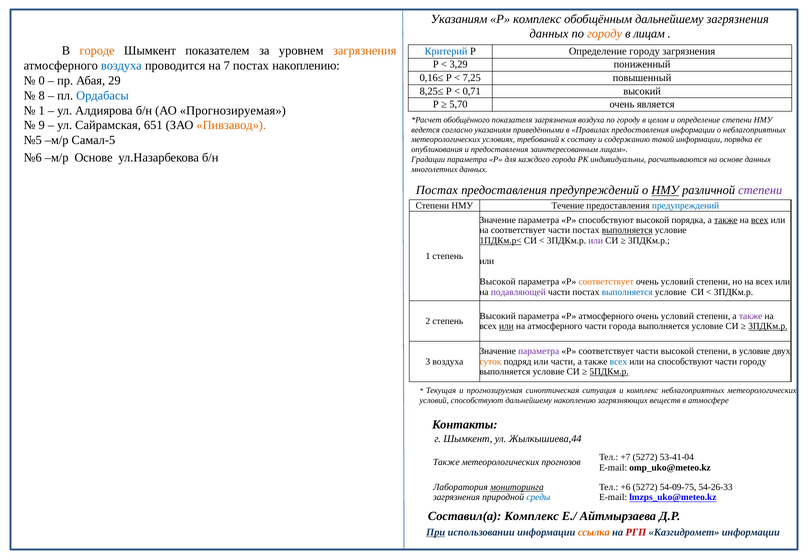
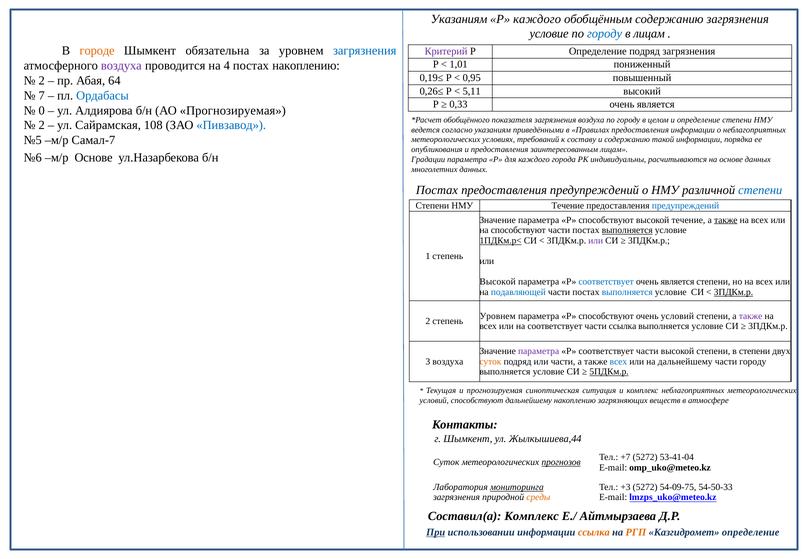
Р комплекс: комплекс -> каждого (537, 19)
обобщённым дальнейшему: дальнейшему -> содержанию (669, 19)
данных: данных -> условие (549, 34)
городу colour: orange -> blue (605, 34)
показателем: показателем -> обязательна (217, 51)
загрязнения colour: orange -> blue (365, 51)
Критерий colour: blue -> purple (446, 51)
Определение городу: городу -> подряд (645, 51)
3,29: 3,29 -> 1,01 (459, 65)
воздуха colour: blue -> purple (121, 66)
7: 7 -> 4 (227, 66)
0,16≤: 0,16≤ -> 0,19≤ (432, 78)
7,25: 7,25 -> 0,95 (472, 78)
0: 0 -> 2 (42, 81)
29: 29 -> 64 (114, 81)
8,25≤: 8,25≤ -> 0,26≤ (432, 91)
0,71: 0,71 -> 5,11 (472, 91)
8: 8 -> 7 (42, 96)
5,70: 5,70 -> 0,33 (458, 105)
1: 1 -> 0 (42, 111)
9: 9 -> 2 (42, 125)
651: 651 -> 108 (153, 125)
Пивзавод colour: orange -> blue (231, 125)
Самал-5: Самал-5 -> Самал-7 (93, 140)
НМУ underline: present -> none (665, 191)
степени colour: purple -> blue (760, 191)
высокой порядка: порядка -> течение (688, 220)
всех underline: present -> none (760, 220)
на соответствует: соответствует -> способствуют (518, 230)
соответствует colour: orange -> blue (606, 282)
условий: условий -> является (677, 282)
подавляющей colour: purple -> blue (518, 292)
3ПДКм.р underline: none -> present (733, 292)
Высокий: Высокий -> Уровнем (498, 316)
атмосферного: атмосферного -> способствуют (606, 316)
или underline: present -> none (506, 327)
на атмосферного: атмосферного -> соответствует (555, 327)
части города: города -> ссылка (623, 327)
3ПДКм.р underline: present -> none (768, 327)
в условие: условие -> степени (755, 351)
на способствуют: способствуют -> дальнейшему (685, 362)
Также: Также -> Суток (446, 463)
прогнозов underline: none -> present (561, 463)
+6: +6 -> +3 (625, 487)
54-26-33: 54-26-33 -> 54-50-33 (716, 487)
среды colour: blue -> orange (538, 498)
РГП colour: red -> orange (636, 533)
Казгидромет информации: информации -> определение (751, 533)
